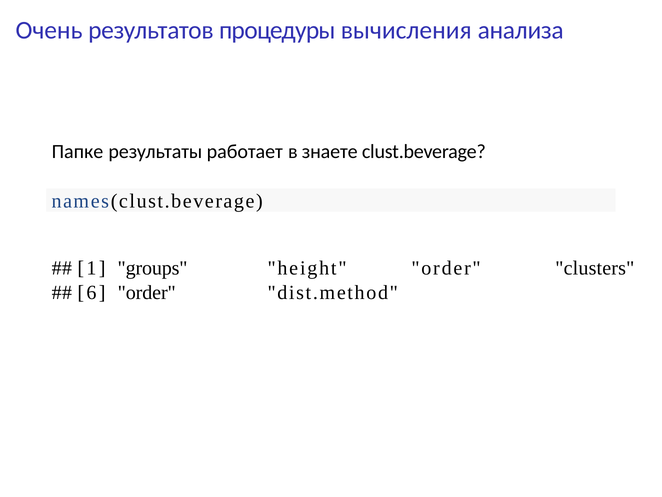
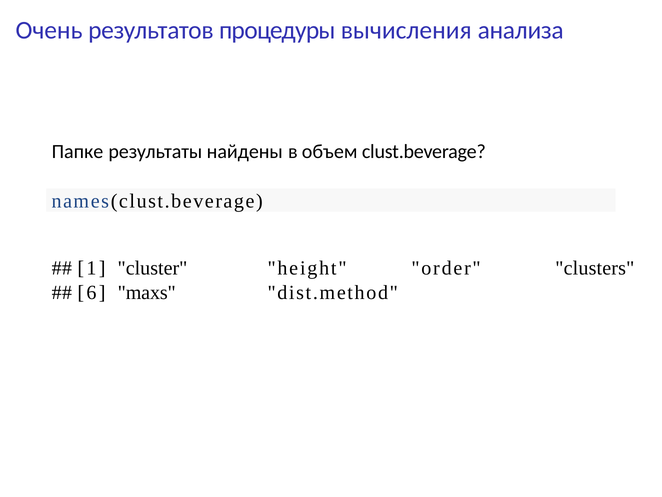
работает: работает -> найдены (245, 152)
знаете: знаете -> объем (330, 152)
groups: groups -> cluster (152, 268)
6 order: order -> maxs (147, 293)
